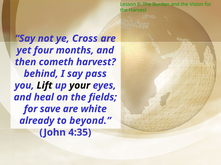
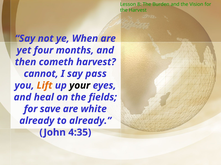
Cross: Cross -> When (85, 39)
behind: behind -> cannot (41, 74)
Lift colour: black -> orange (45, 86)
to beyond: beyond -> already (90, 121)
